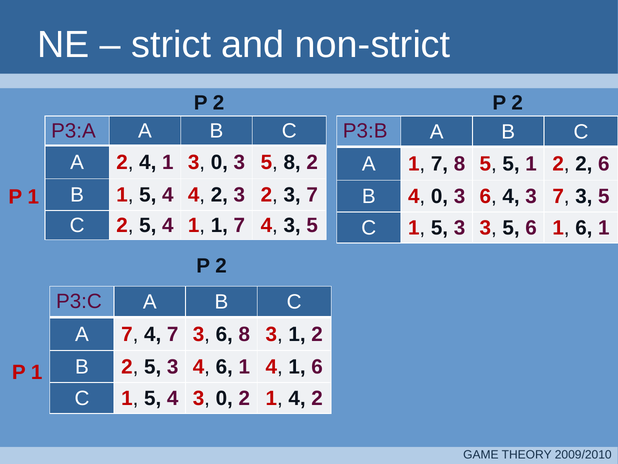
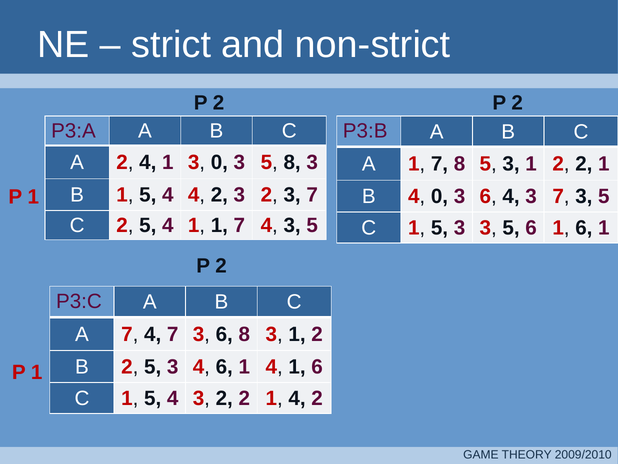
5 8 2: 2 -> 3 (312, 162)
8 5 5: 5 -> 3 (511, 164)
1 2 2 6: 6 -> 1 (604, 164)
4 3 0: 0 -> 2 (224, 398)
